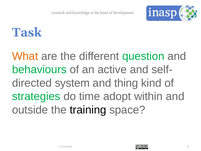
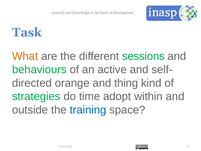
question: question -> sessions (143, 56)
system: system -> orange (72, 83)
training colour: black -> blue (88, 110)
